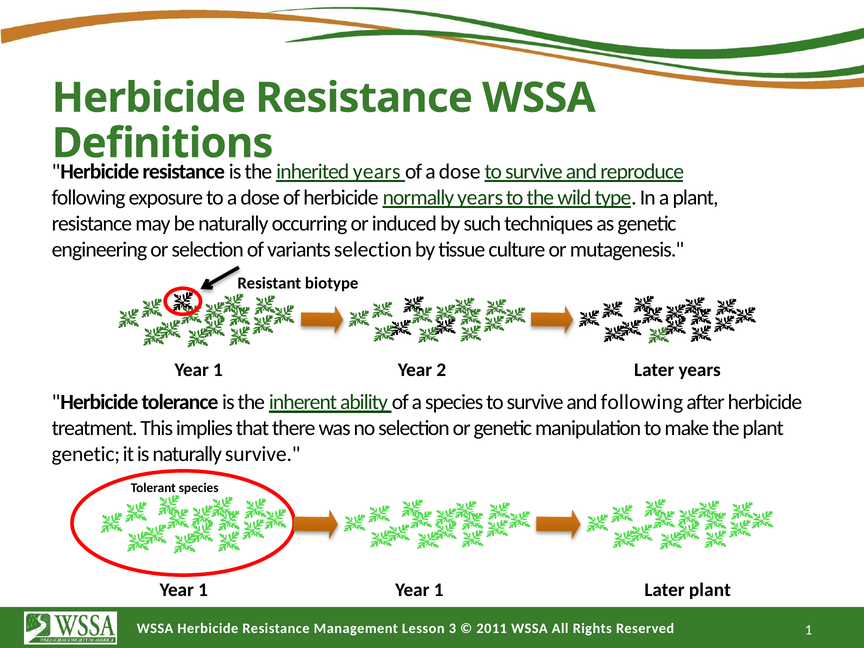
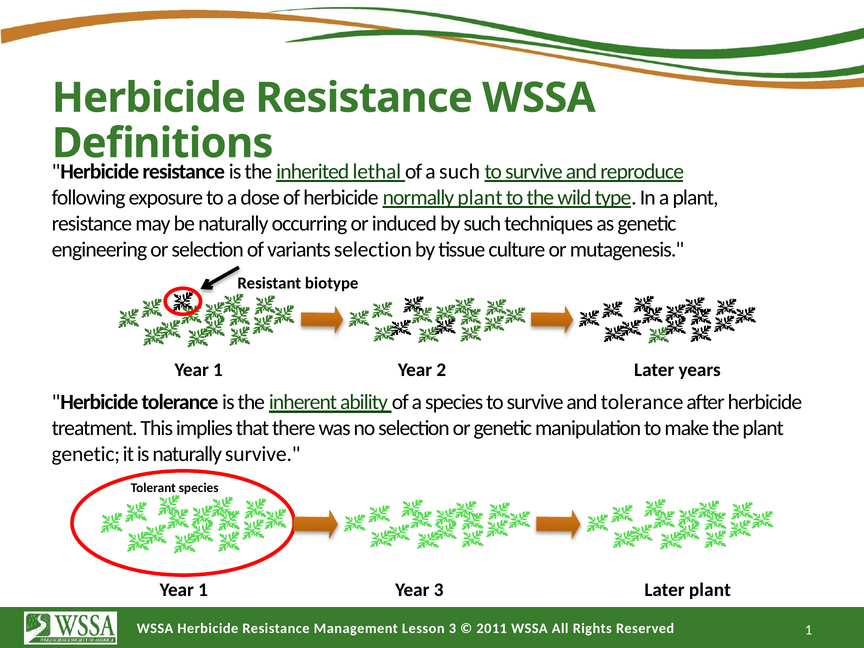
inherited years: years -> lethal (377, 172)
of a dose: dose -> such (460, 172)
normally years: years -> plant (480, 198)
and following: following -> tolerance (642, 402)
Year 1 Year 1: 1 -> 3 (439, 590)
